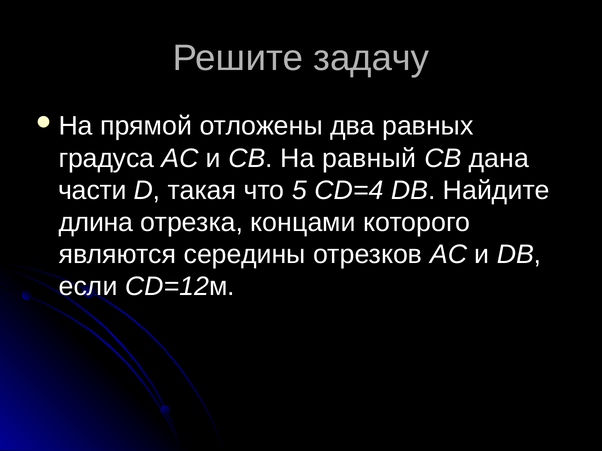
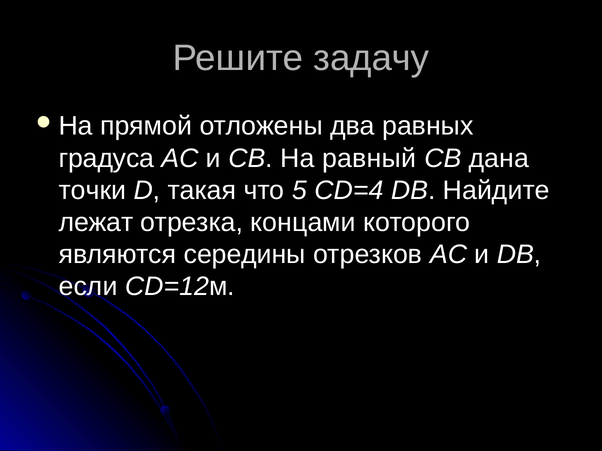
части: части -> точки (92, 191)
длина: длина -> лежат (96, 223)
